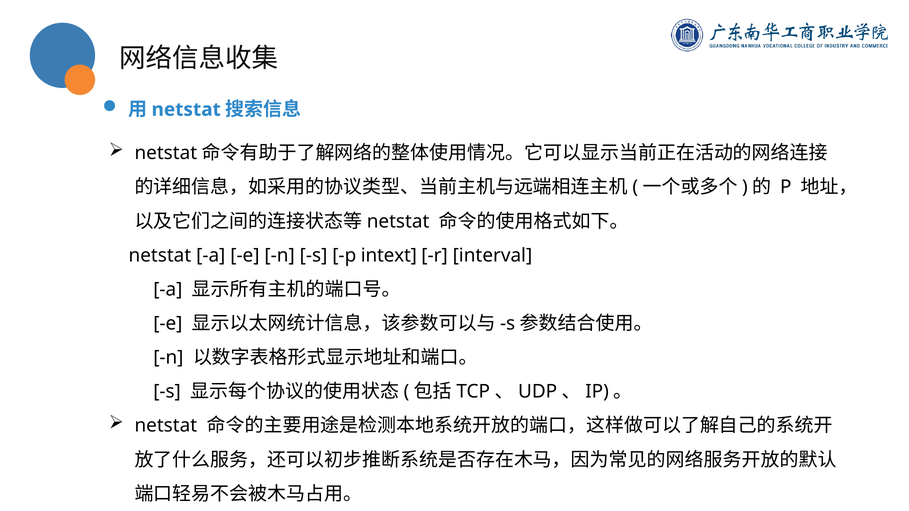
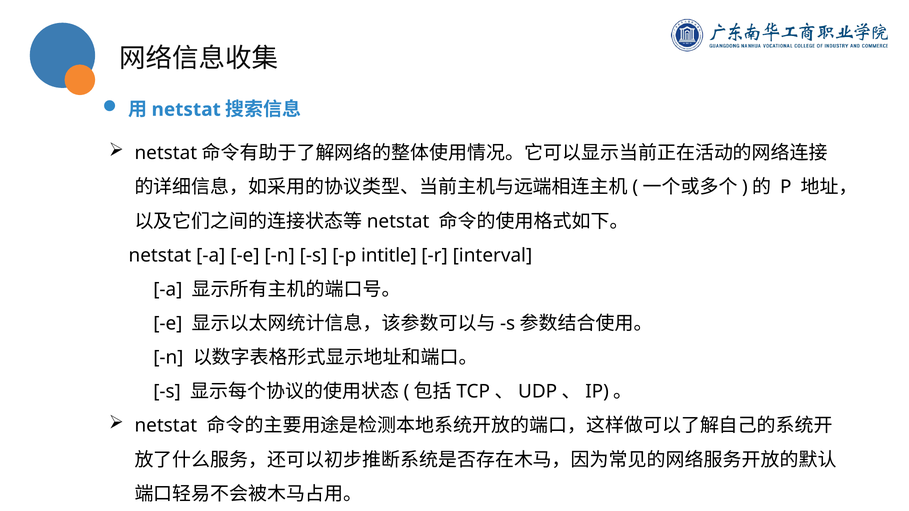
intext: intext -> intitle (389, 256)
